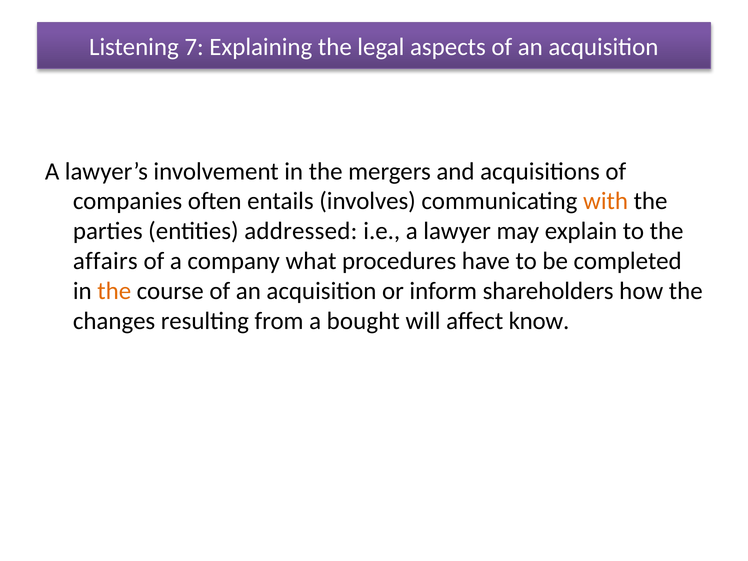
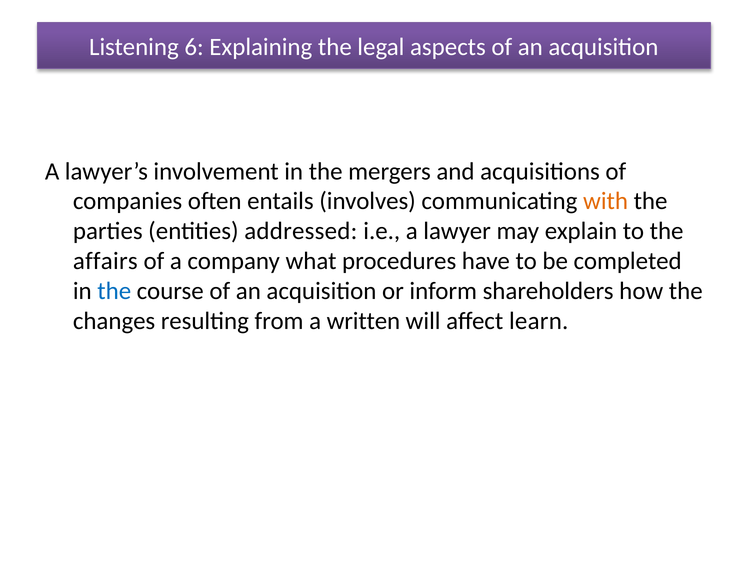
7: 7 -> 6 (194, 47)
the colour: orange -> blue (114, 291)
bought: bought -> written (363, 321)
know: know -> learn (539, 321)
